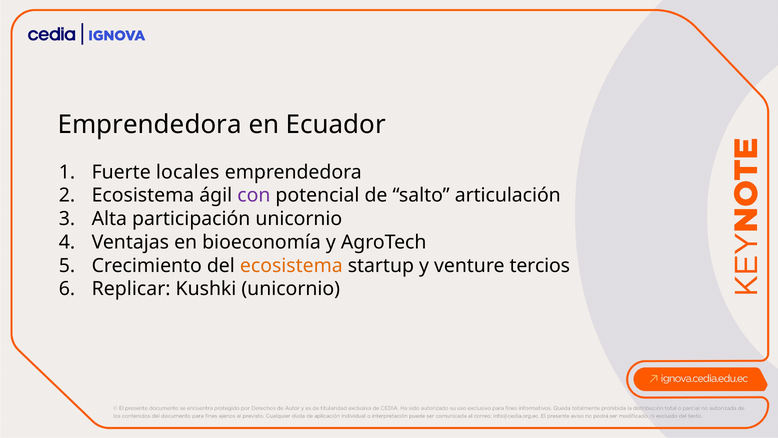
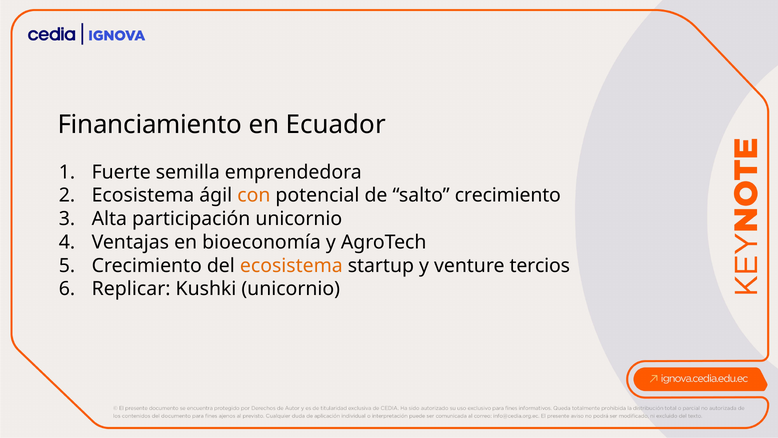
Emprendedora: Emprendedora -> Financiamiento (150, 124)
locales: locales -> semilla (188, 172)
con colour: purple -> orange (254, 195)
salto articulación: articulación -> crecimiento (508, 195)
